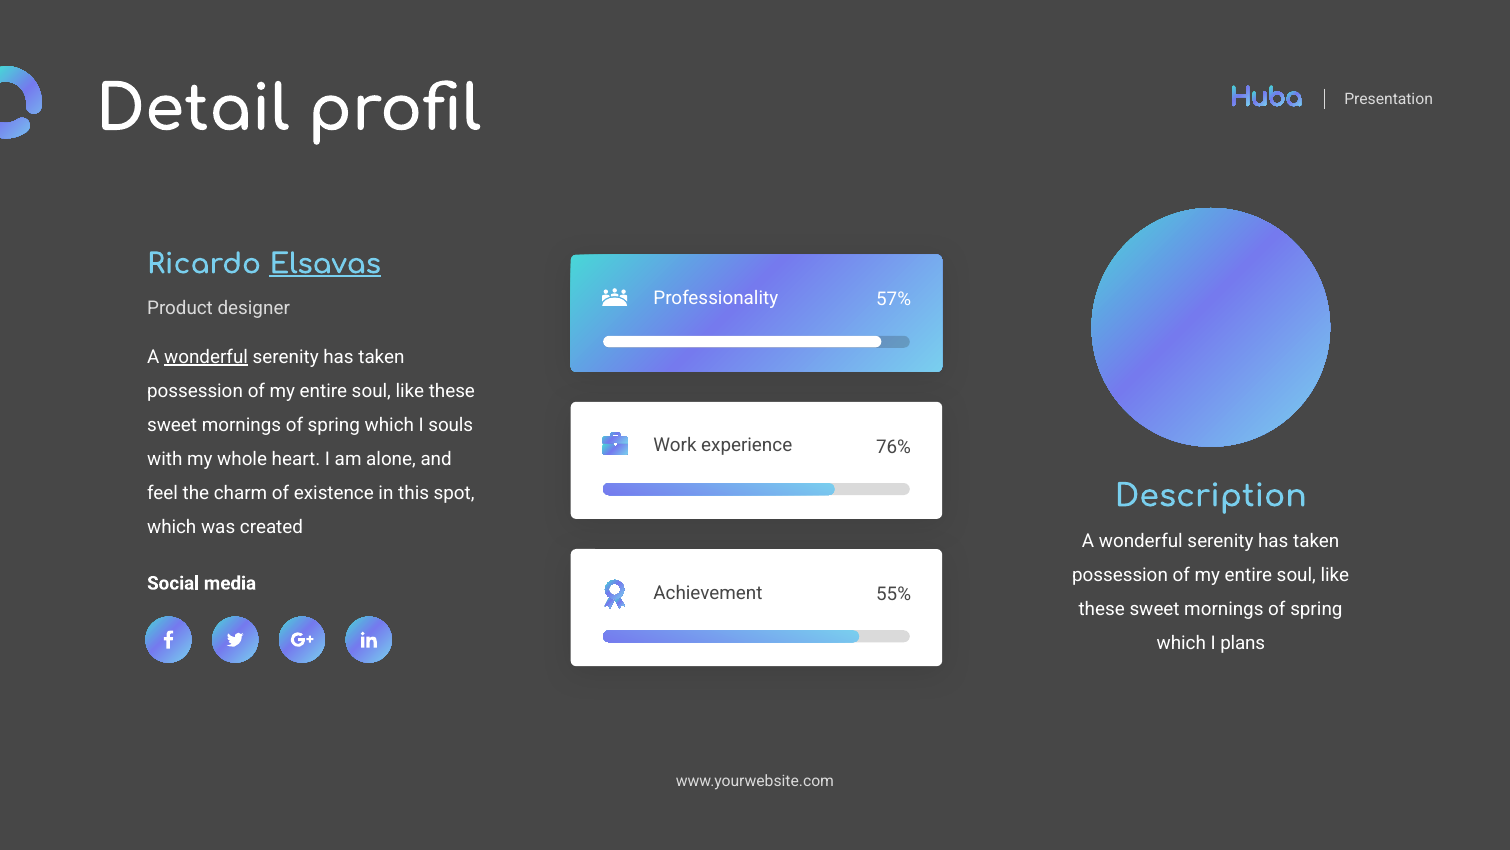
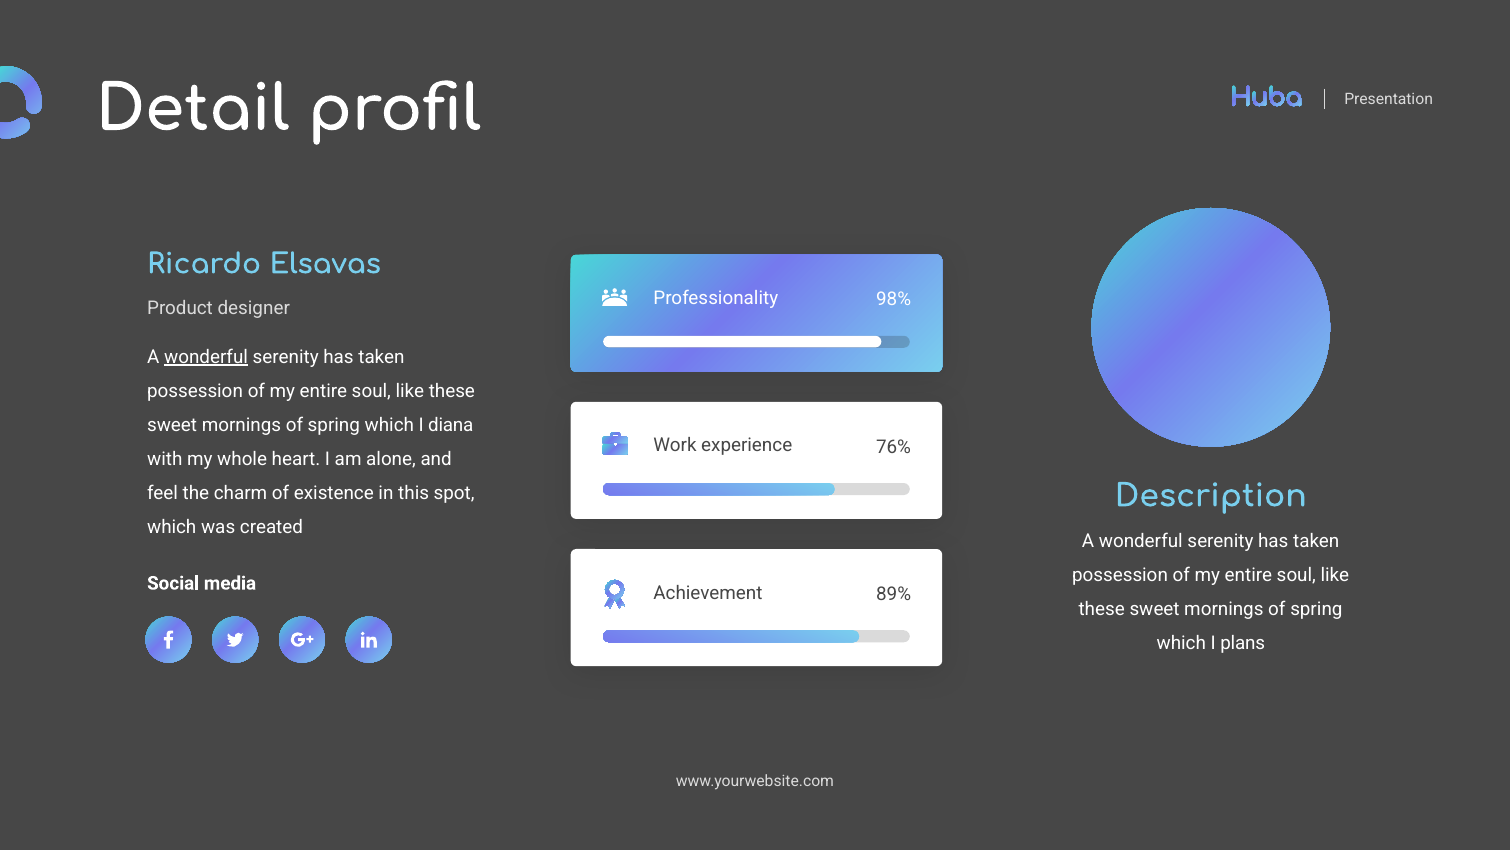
Elsavas underline: present -> none (325, 264)
57%: 57% -> 98% (894, 299)
souls: souls -> diana (451, 425)
55%: 55% -> 89% (894, 594)
